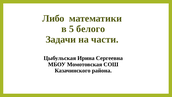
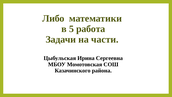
белого: белого -> работа (91, 29)
